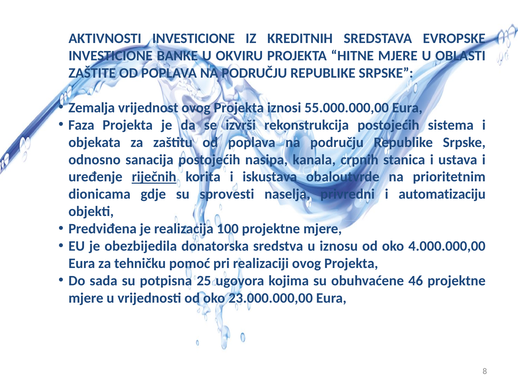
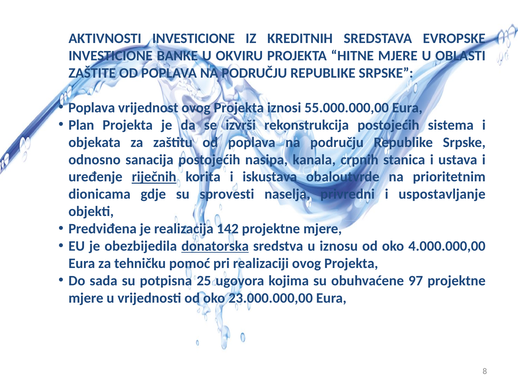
Zemalja: Zemalja -> Poplava (92, 108)
Faza: Faza -> Plan (81, 125)
automatizaciju: automatizaciju -> uspostavljanje (442, 194)
100: 100 -> 142 (228, 228)
donatorska underline: none -> present (215, 246)
46: 46 -> 97 (416, 280)
